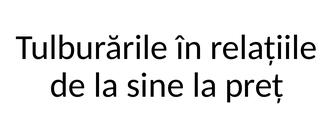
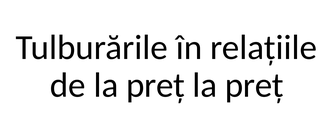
de la sine: sine -> preț (156, 85)
